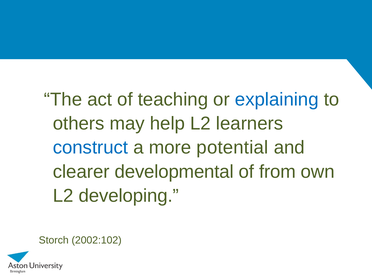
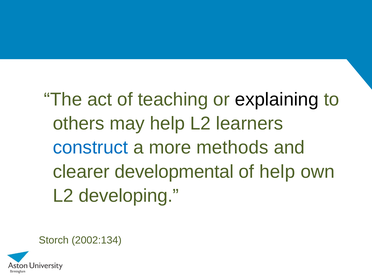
explaining colour: blue -> black (277, 99)
potential: potential -> methods (232, 148)
of from: from -> help (277, 172)
2002:102: 2002:102 -> 2002:134 (97, 240)
